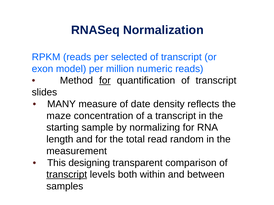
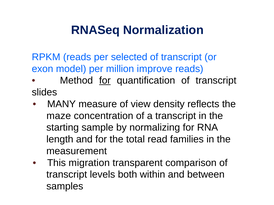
numeric: numeric -> improve (155, 69)
date: date -> view (141, 104)
random: random -> families (187, 140)
designing: designing -> migration (89, 163)
transcript underline: present -> none (67, 175)
